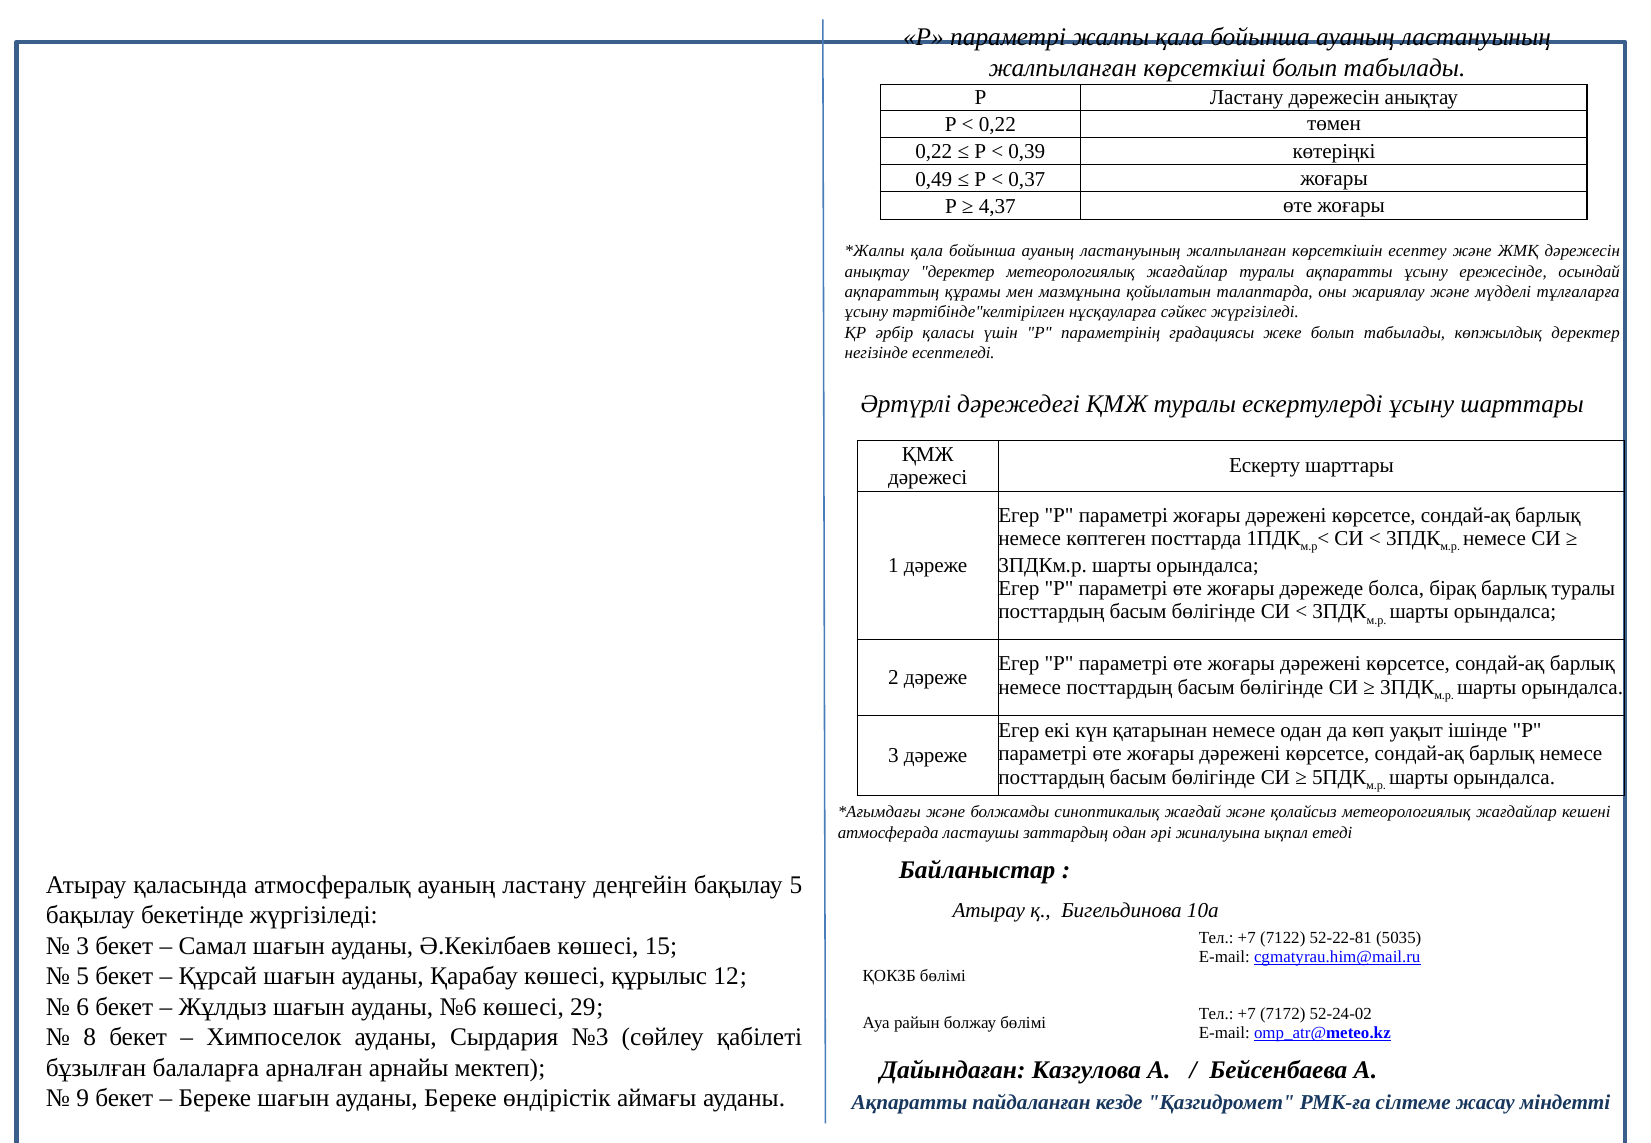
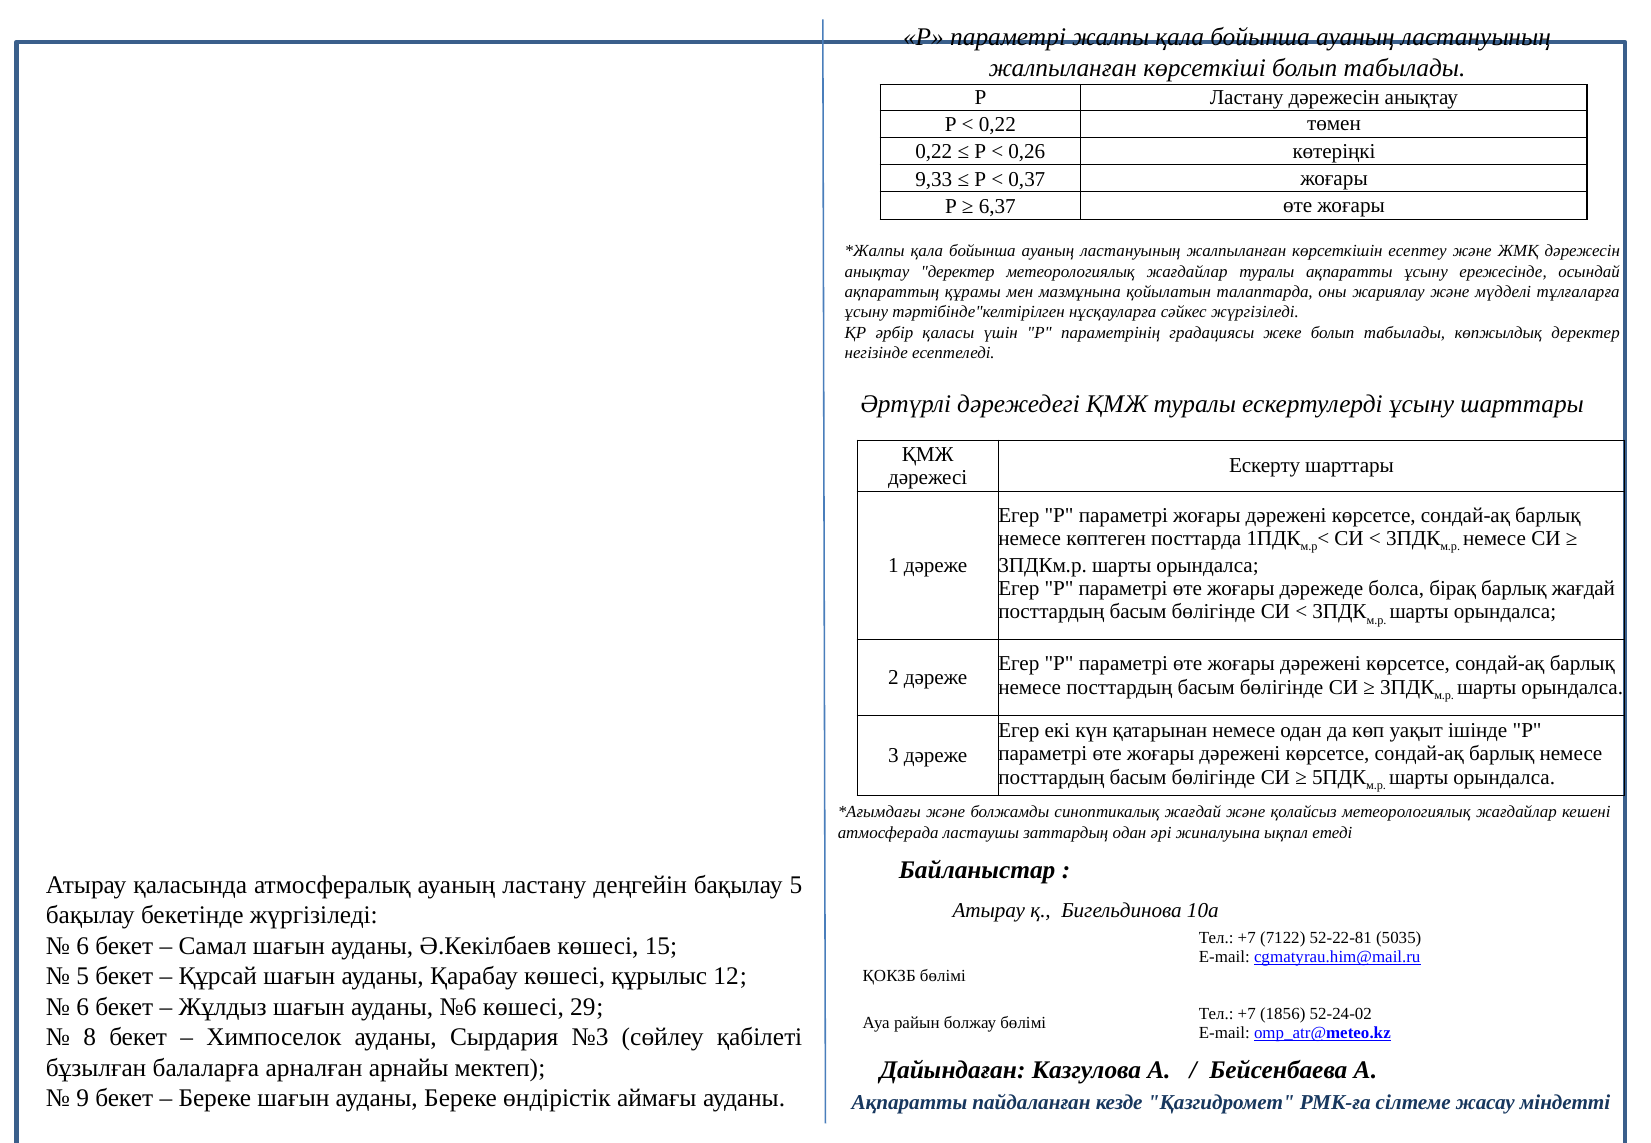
0,39: 0,39 -> 0,26 (1027, 152)
0,49: 0,49 -> 9,33 (934, 179)
4,37: 4,37 -> 6,37 (997, 206)
барлық туралы: туралы -> жағдай (1583, 589)
3: 3 -> 6 (83, 946)
7172: 7172 -> 1856 (1283, 1014)
